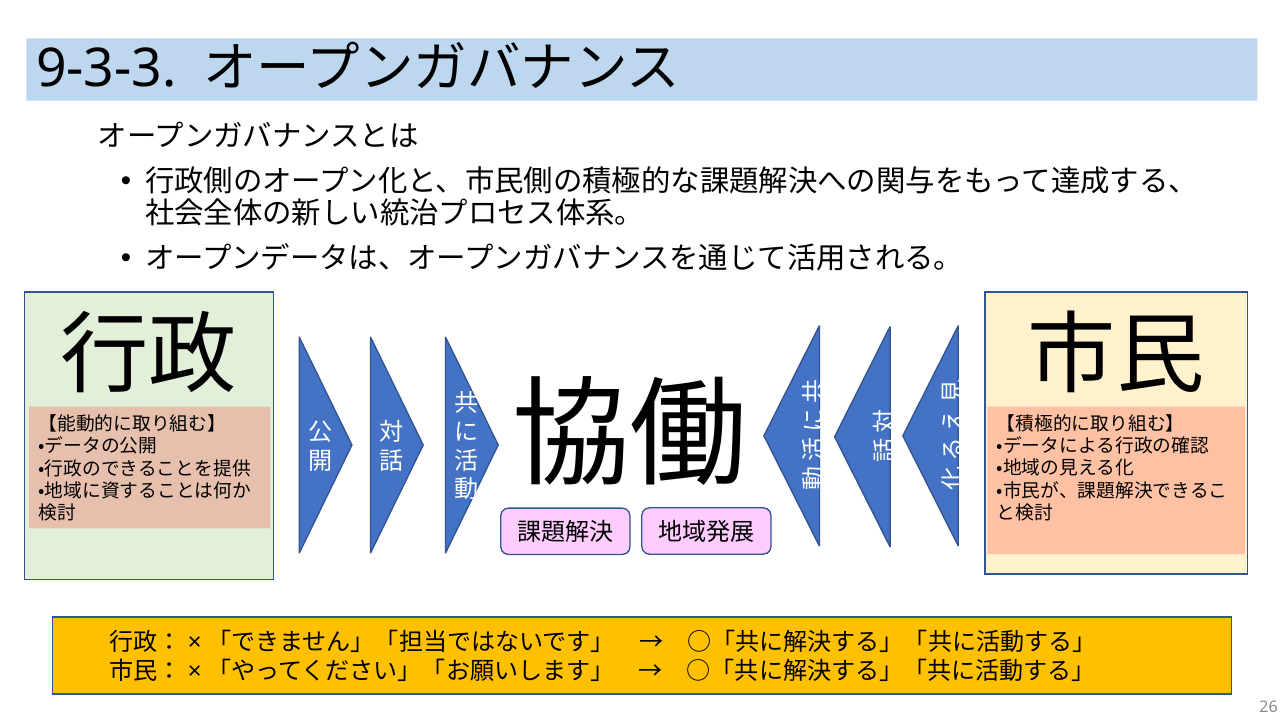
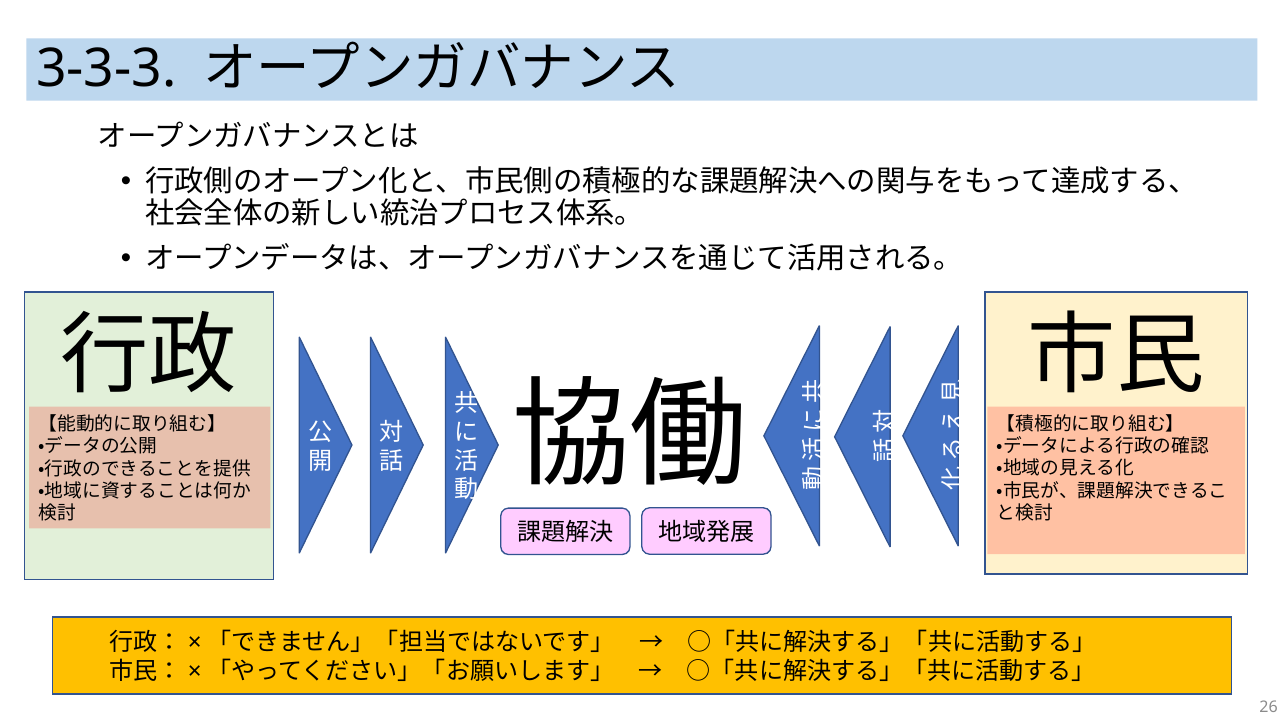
9-3-3: 9-3-3 -> 3-3-3 (106, 69)
